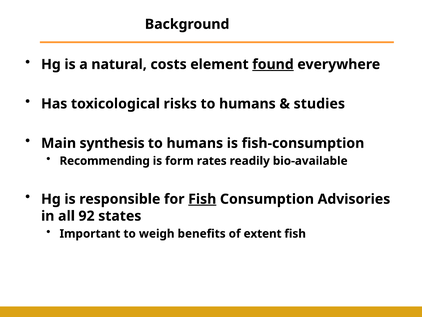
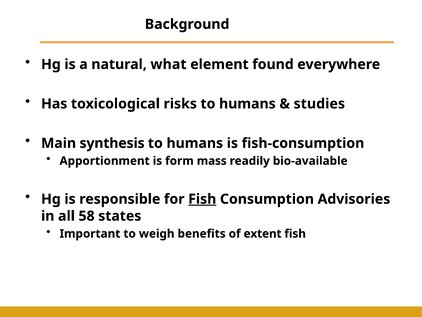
costs: costs -> what (168, 64)
found underline: present -> none (273, 64)
Recommending: Recommending -> Apportionment (105, 161)
rates: rates -> mass (212, 161)
92: 92 -> 58 (87, 216)
